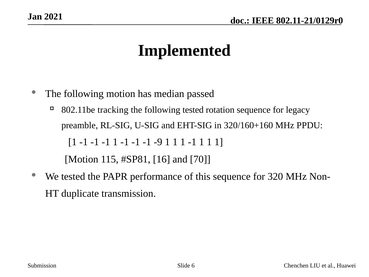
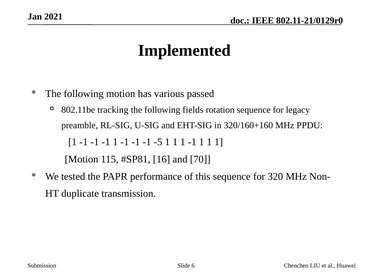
median: median -> various (169, 94)
following tested: tested -> fields (193, 110)
-9: -9 -> -5 (158, 142)
